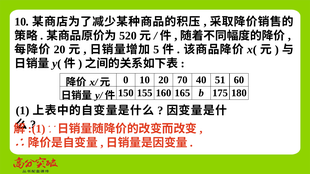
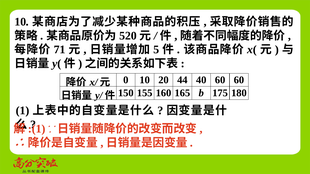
20: 20 -> 71 (60, 50)
70: 70 -> 44 (182, 80)
40 51: 51 -> 60 (220, 80)
